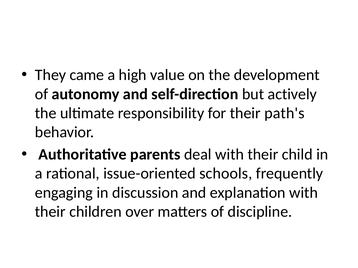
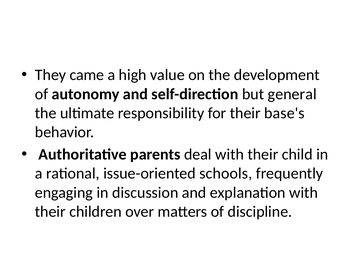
actively: actively -> general (292, 94)
path's: path's -> base's (284, 113)
